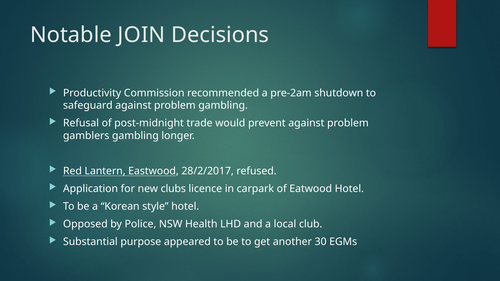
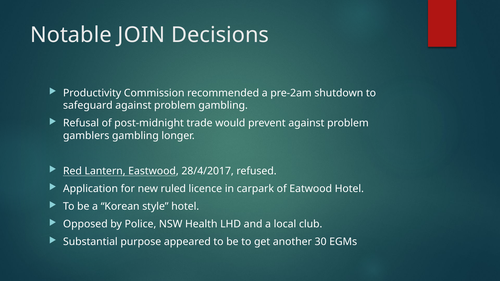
28/2/2017: 28/2/2017 -> 28/4/2017 (208, 171)
clubs: clubs -> ruled (173, 189)
